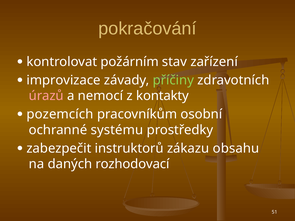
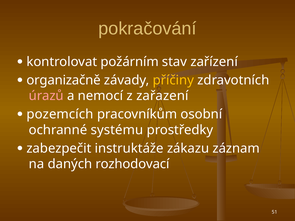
improvizace: improvizace -> organizačně (64, 80)
příčiny colour: light green -> yellow (173, 80)
kontakty: kontakty -> zařazení (162, 96)
instruktorů: instruktorů -> instruktáže (129, 148)
obsahu: obsahu -> záznam (236, 148)
